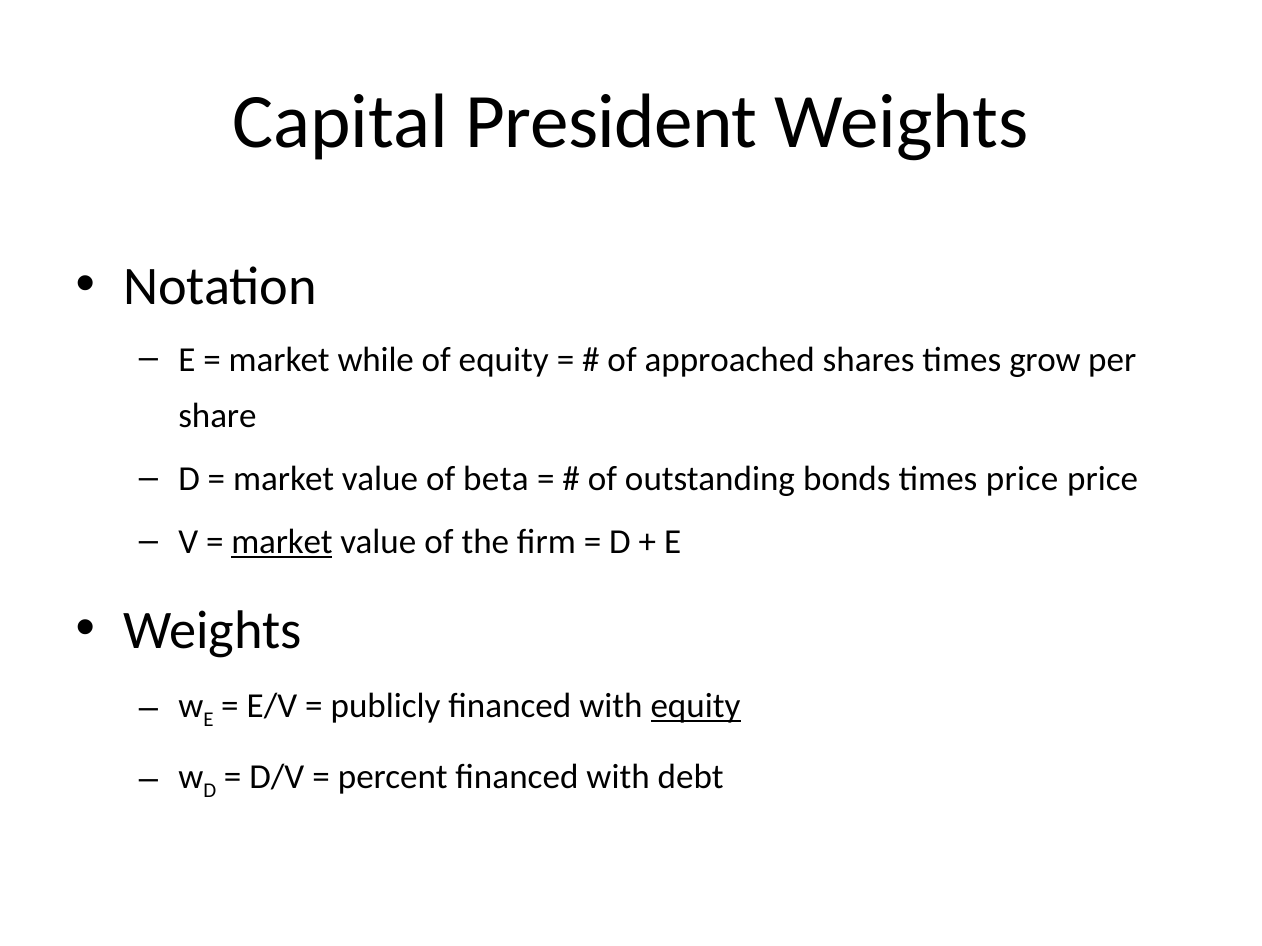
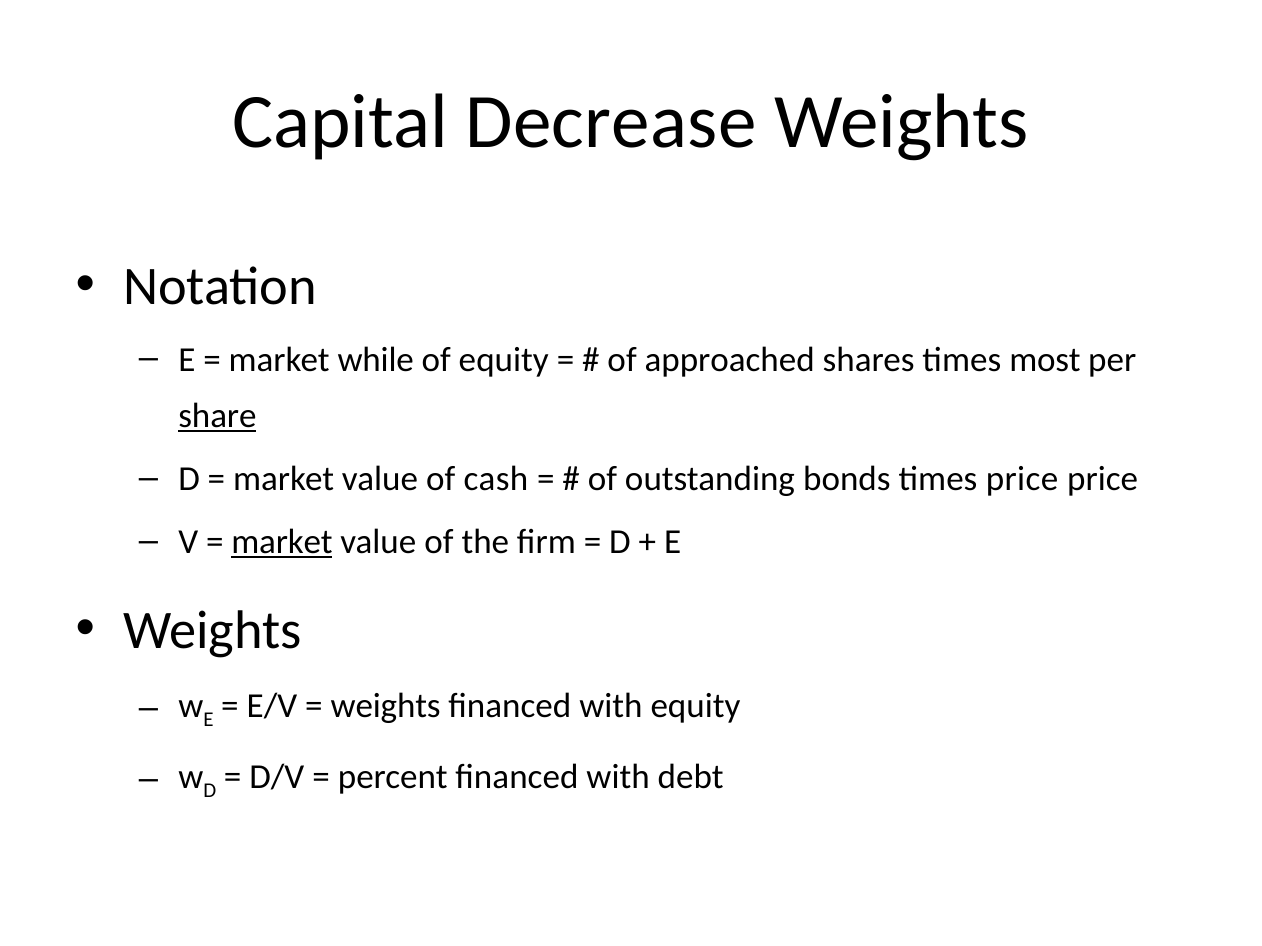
President: President -> Decrease (611, 122)
grow: grow -> most (1045, 360)
share underline: none -> present (217, 416)
beta: beta -> cash (496, 480)
publicly: publicly -> weights (386, 706)
equity underline: present -> none (696, 706)
